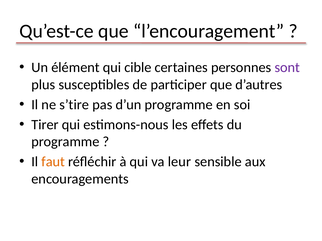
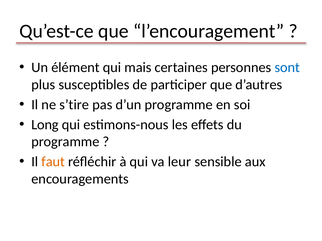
cible: cible -> mais (138, 68)
sont colour: purple -> blue (287, 68)
Tirer: Tirer -> Long (45, 125)
